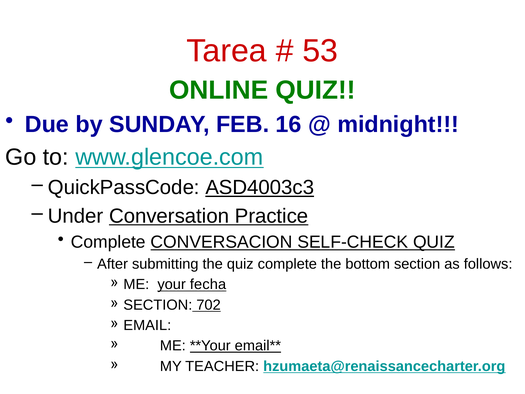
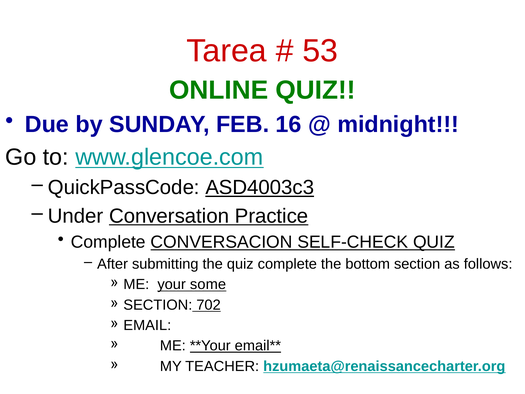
fecha: fecha -> some (208, 284)
